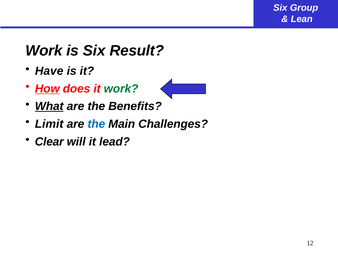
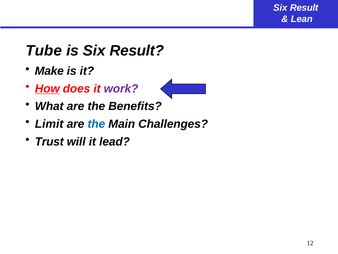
Group: Group -> Result (304, 8)
Work: Work -> Tube (44, 51)
Have: Have -> Make (49, 71)
work colour: green -> purple (121, 89)
What underline: present -> none (49, 106)
Clear: Clear -> Trust (49, 141)
